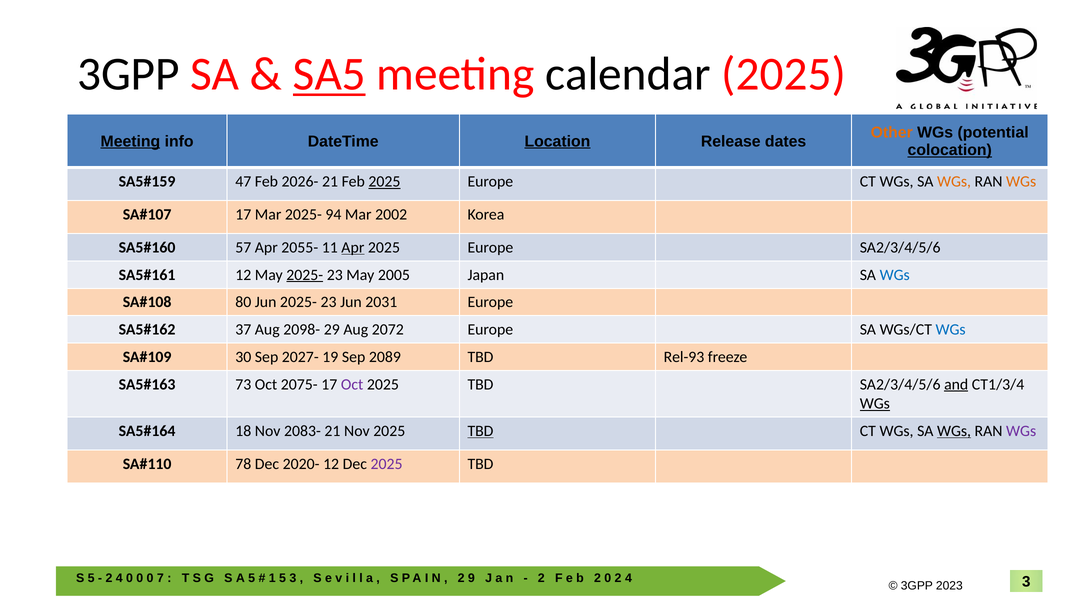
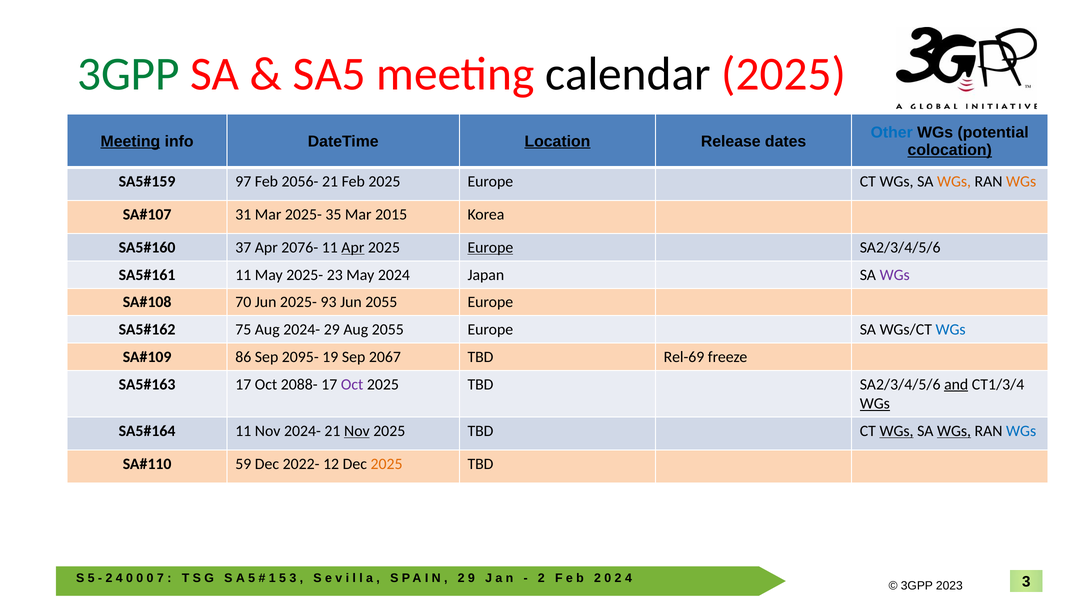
3GPP colour: black -> green (128, 74)
SA5 underline: present -> none (329, 74)
Other colour: orange -> blue (892, 132)
47: 47 -> 97 (243, 181)
2026-: 2026- -> 2056- (300, 181)
2025 underline: present -> none (384, 181)
17: 17 -> 31 (243, 214)
94: 94 -> 35 (333, 214)
2002: 2002 -> 2015 (391, 214)
57: 57 -> 37 (243, 247)
2055-: 2055- -> 2076- (300, 247)
Europe underline: none -> present (490, 247)
12: 12 -> 11 (243, 275)
2025- underline: present -> none (305, 275)
2005: 2005 -> 2024 (394, 275)
WGs colour: blue -> purple (895, 275)
80: 80 -> 70 (243, 302)
Jun 2025- 23: 23 -> 93 (329, 302)
Jun 2031: 2031 -> 2055 (381, 302)
37: 37 -> 75 (243, 329)
Aug 2098-: 2098- -> 2024- (302, 329)
Aug 2072: 2072 -> 2055 (388, 329)
30: 30 -> 86 (243, 357)
2027-: 2027- -> 2095- (300, 357)
2089: 2089 -> 2067 (385, 357)
Rel-93: Rel-93 -> Rel-69 (684, 357)
73: 73 -> 17 (243, 384)
2075-: 2075- -> 2088- (299, 384)
18: 18 -> 11 (243, 431)
Nov 2083-: 2083- -> 2024- (302, 431)
Nov underline: none -> present (357, 431)
TBD underline: present -> none (480, 431)
WGs underline: none -> present (897, 431)
WGs colour: purple -> blue (1021, 431)
78: 78 -> 59 (243, 464)
2020-: 2020- -> 2022- (301, 464)
2025 colour: purple -> orange (387, 464)
